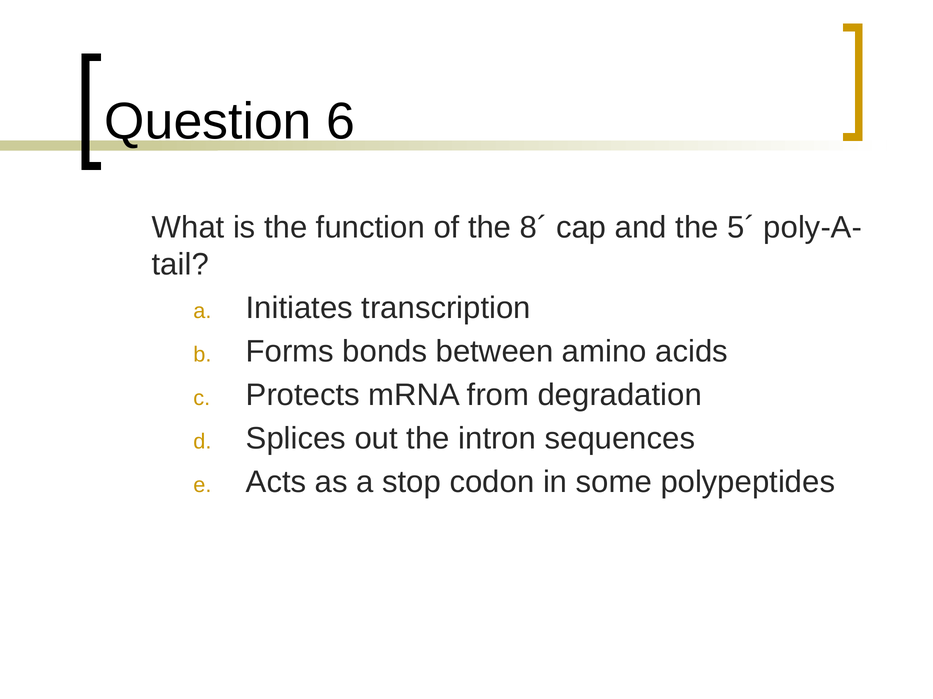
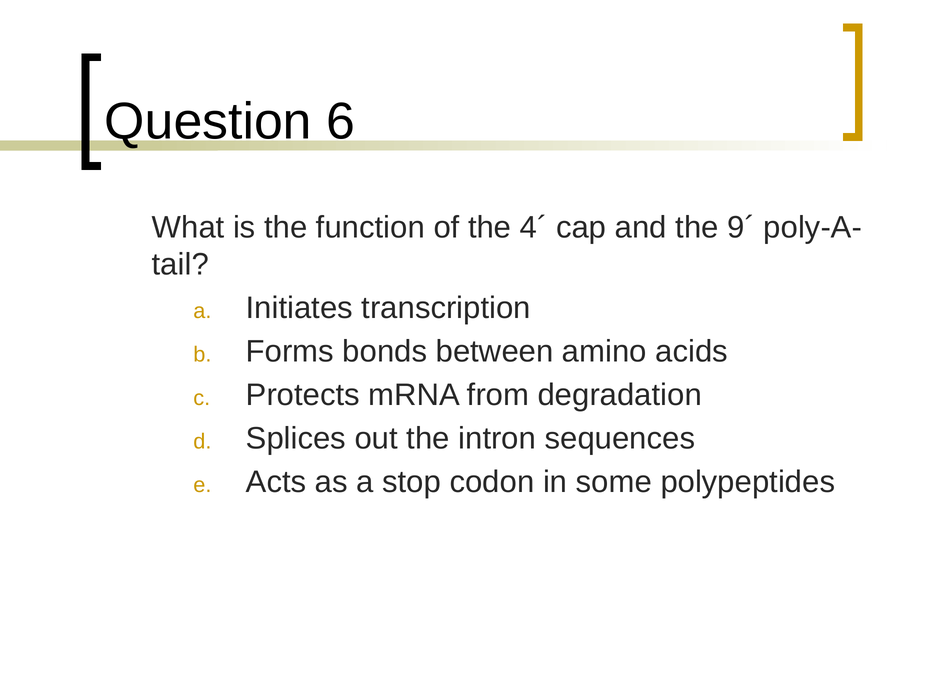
8´: 8´ -> 4´ (534, 228)
5´: 5´ -> 9´ (741, 228)
